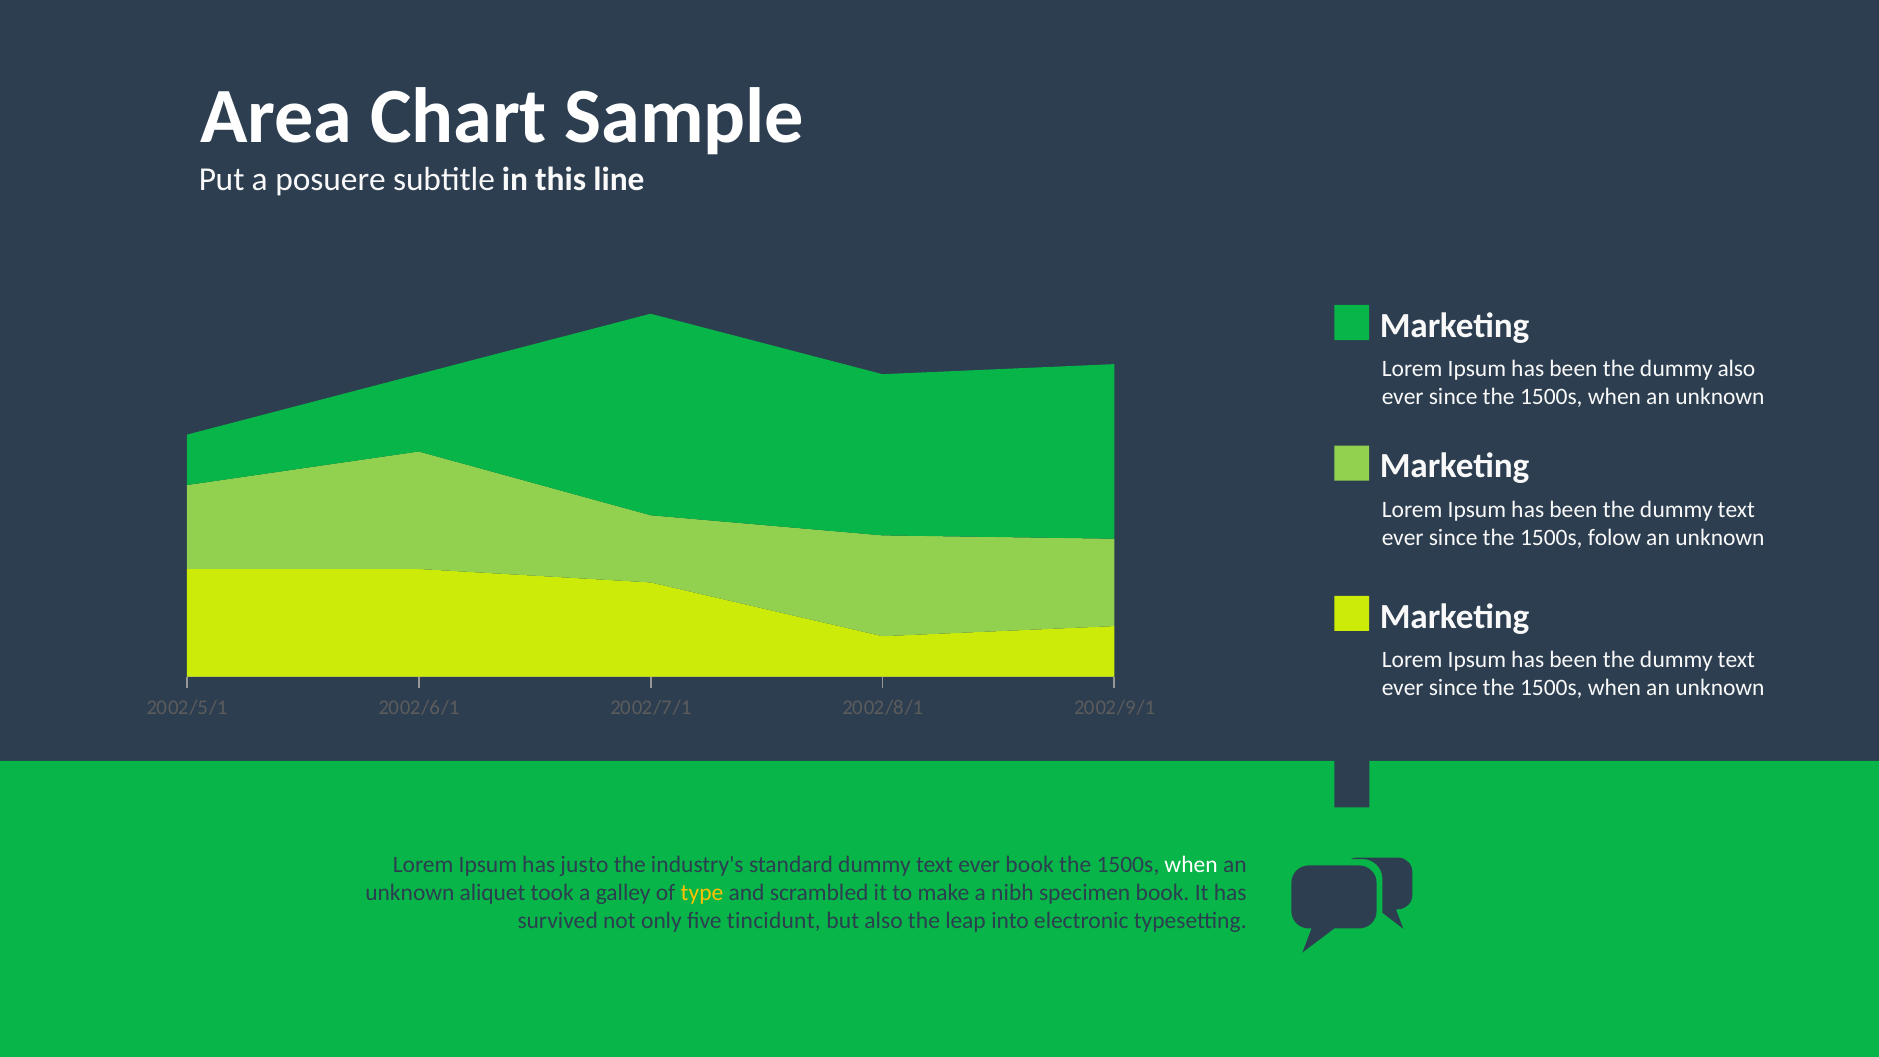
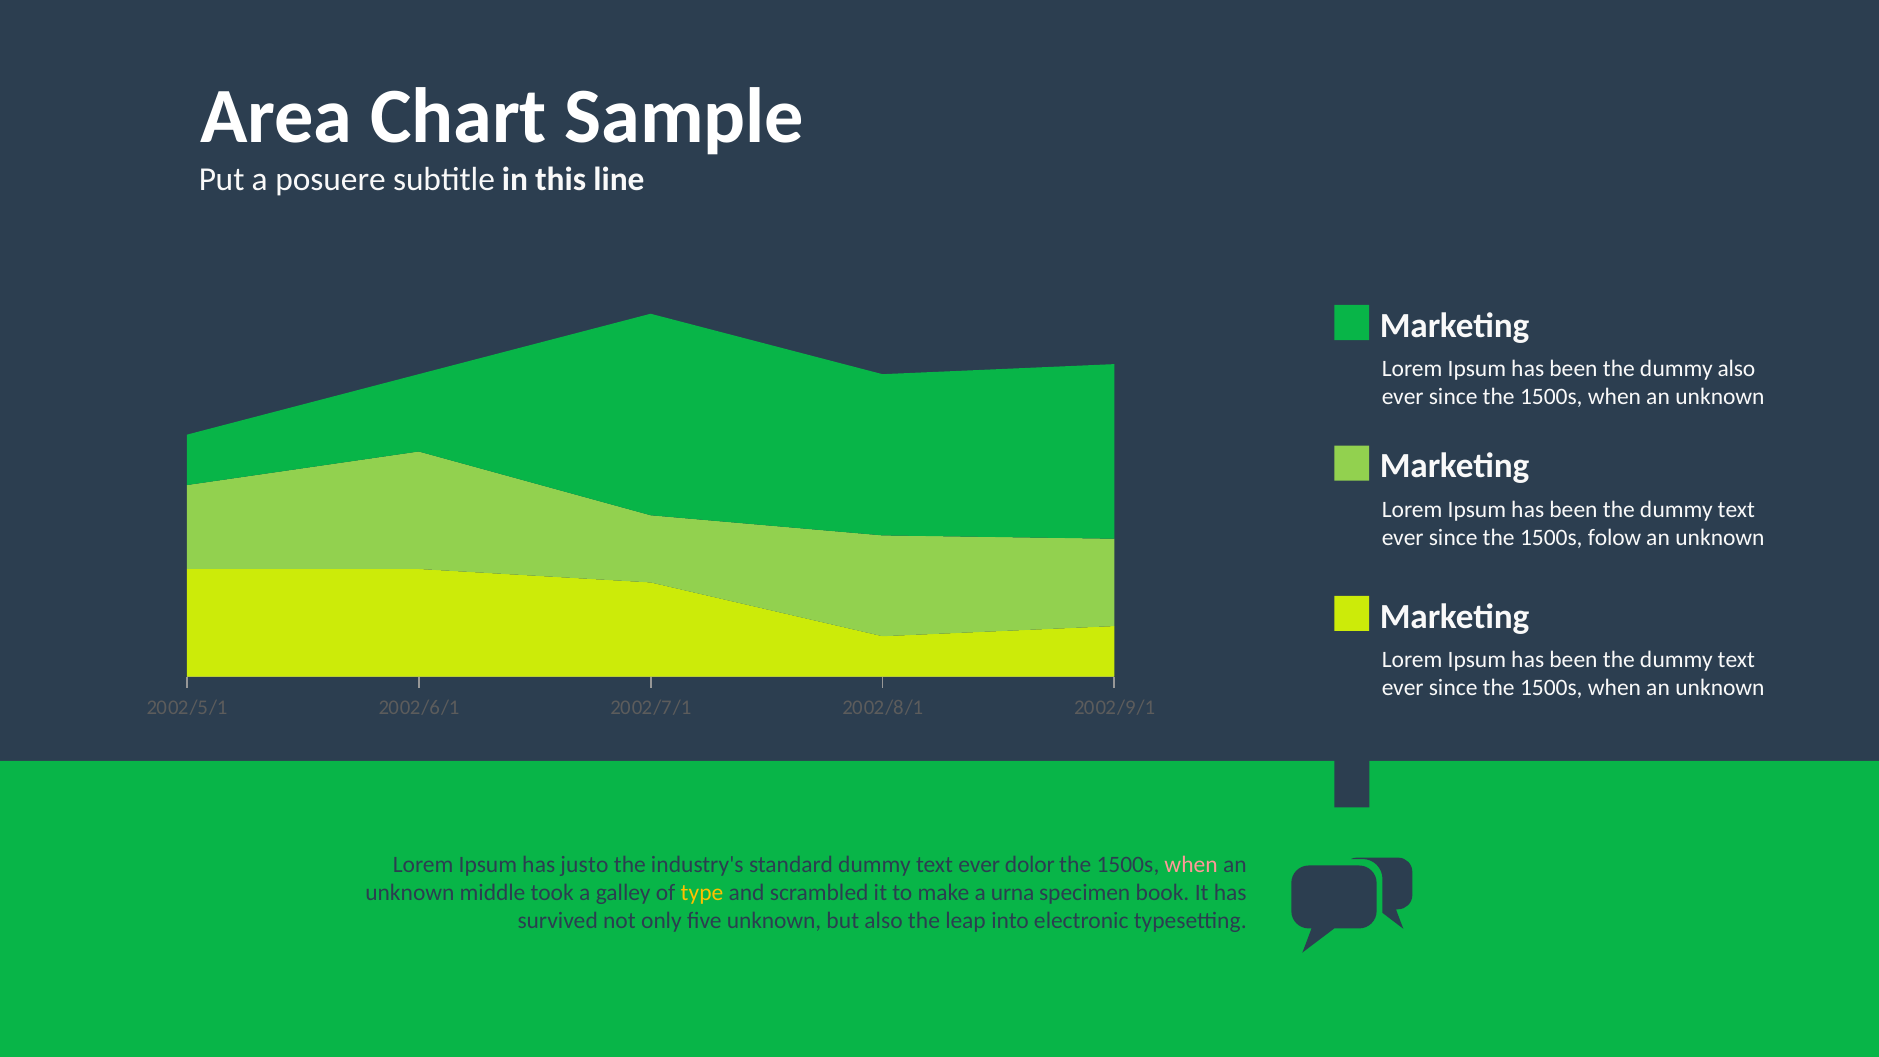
ever book: book -> dolor (1030, 864)
when colour: white -> pink (1191, 864)
aliquet: aliquet -> middle (493, 893)
nibh: nibh -> urna (1013, 893)
five tincidunt: tincidunt -> unknown (774, 921)
